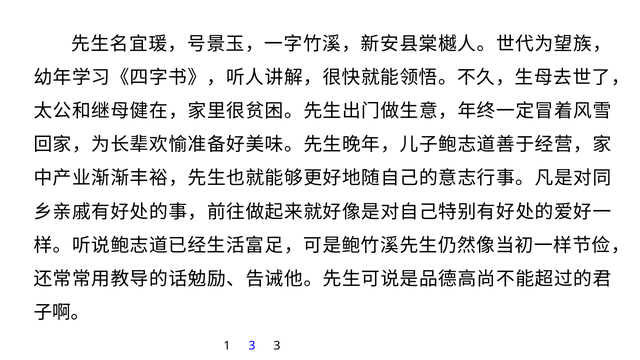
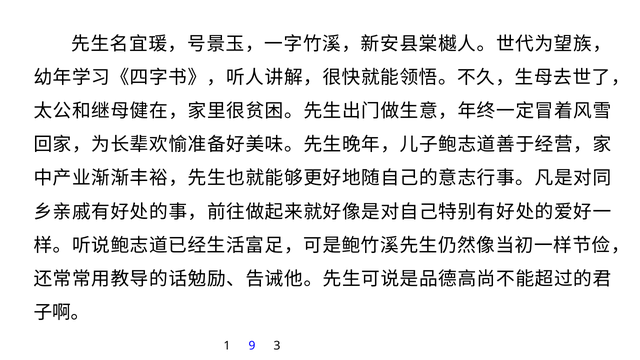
1 3: 3 -> 9 (252, 346)
